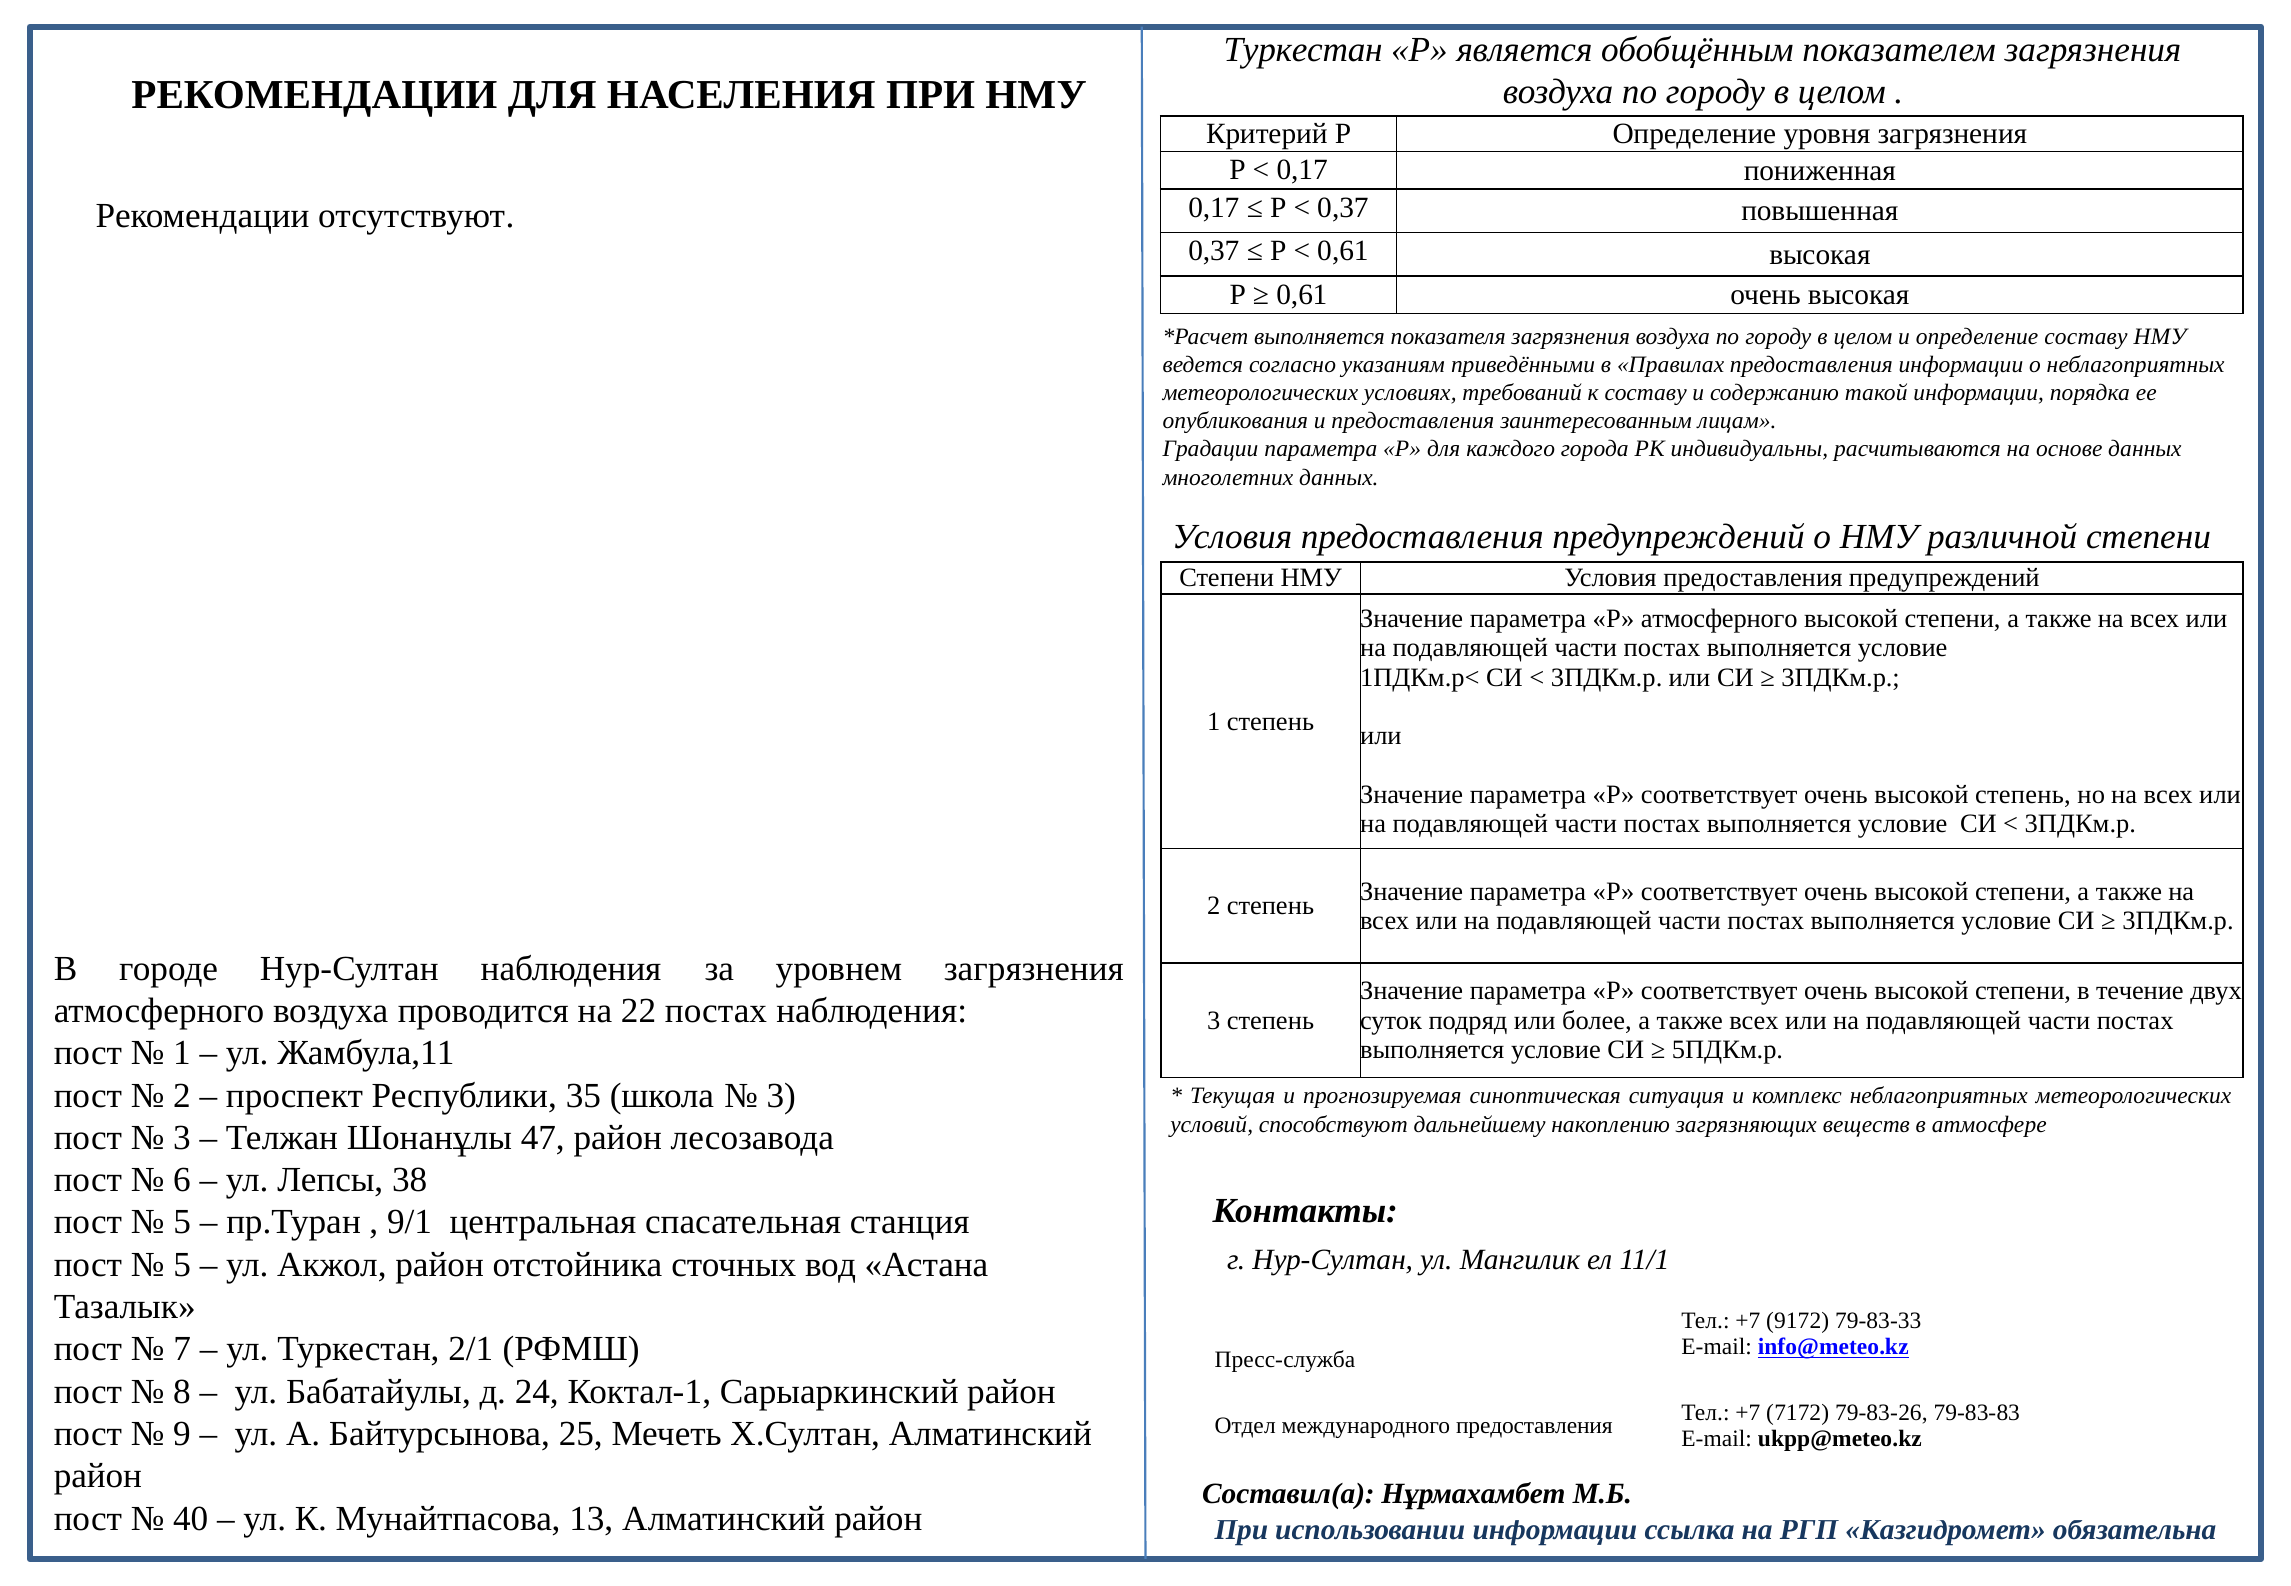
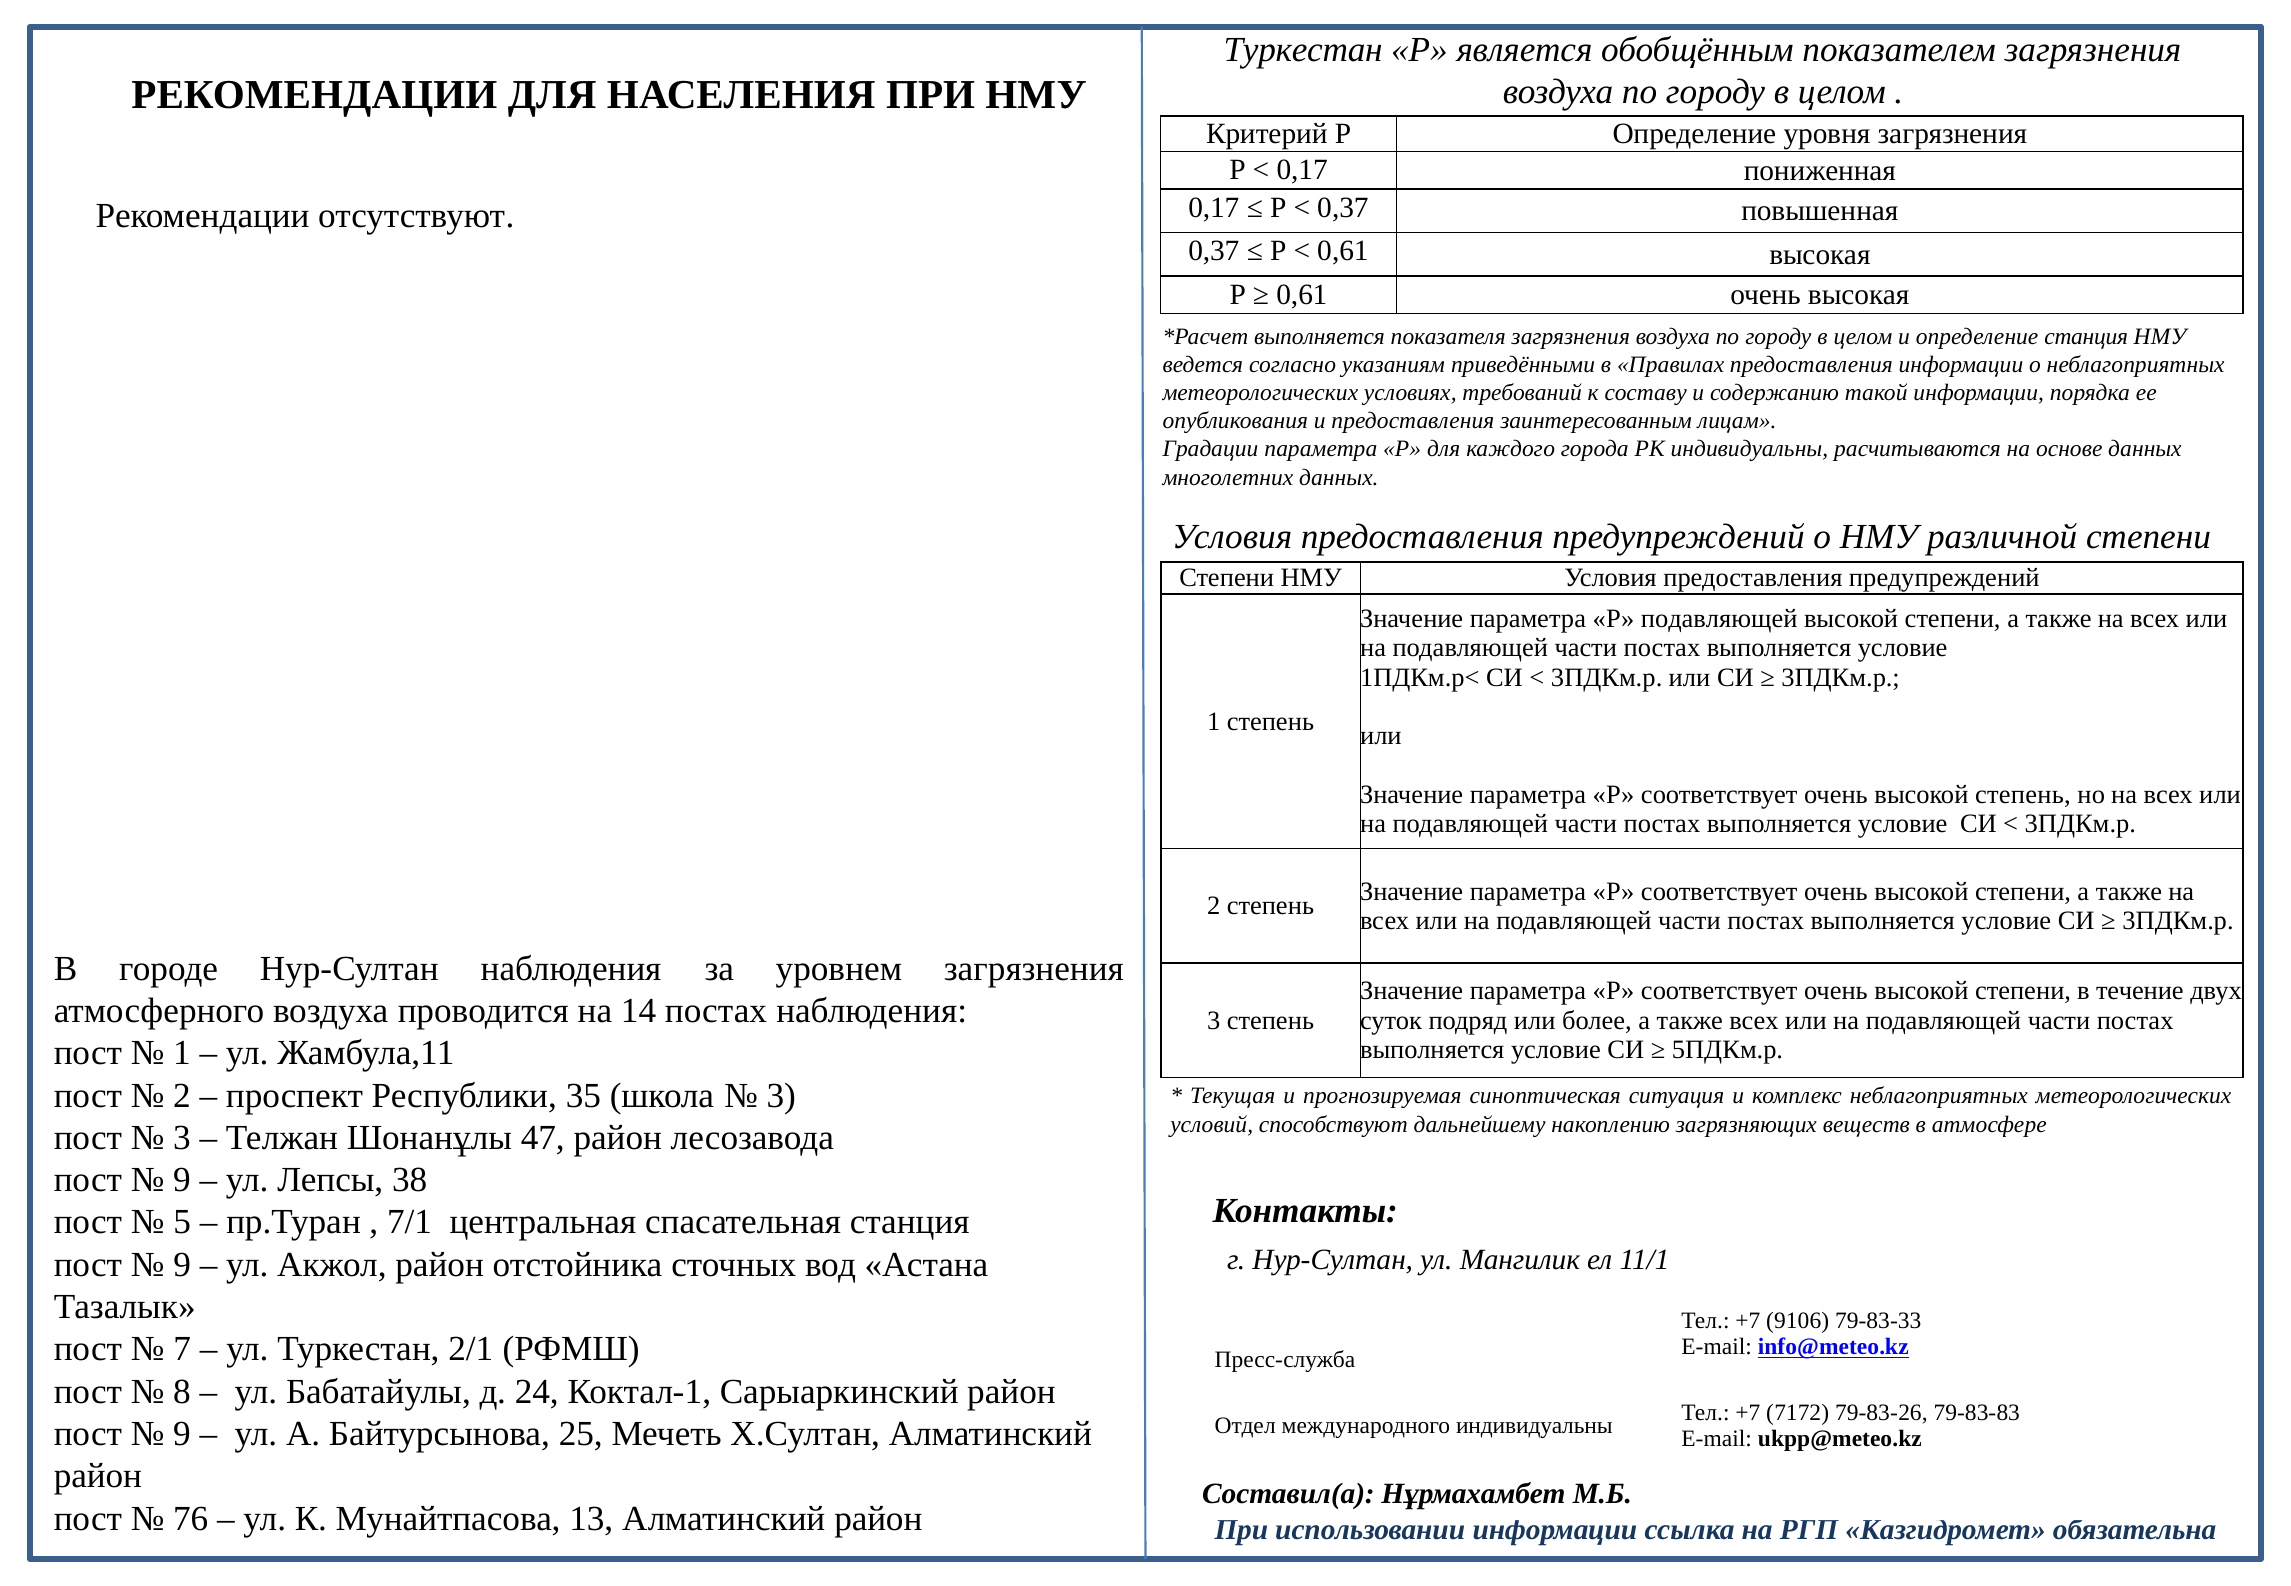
определение составу: составу -> станция (2086, 337)
Р атмосферного: атмосферного -> подавляющей (1719, 619)
22: 22 -> 14 (639, 1011)
6: 6 -> 9 (182, 1180)
9/1: 9/1 -> 7/1 (410, 1222)
5: 5 -> 9 (182, 1265)
9172: 9172 -> 9106 (1798, 1321)
международного предоставления: предоставления -> индивидуальны (1534, 1426)
40: 40 -> 76 (191, 1518)
